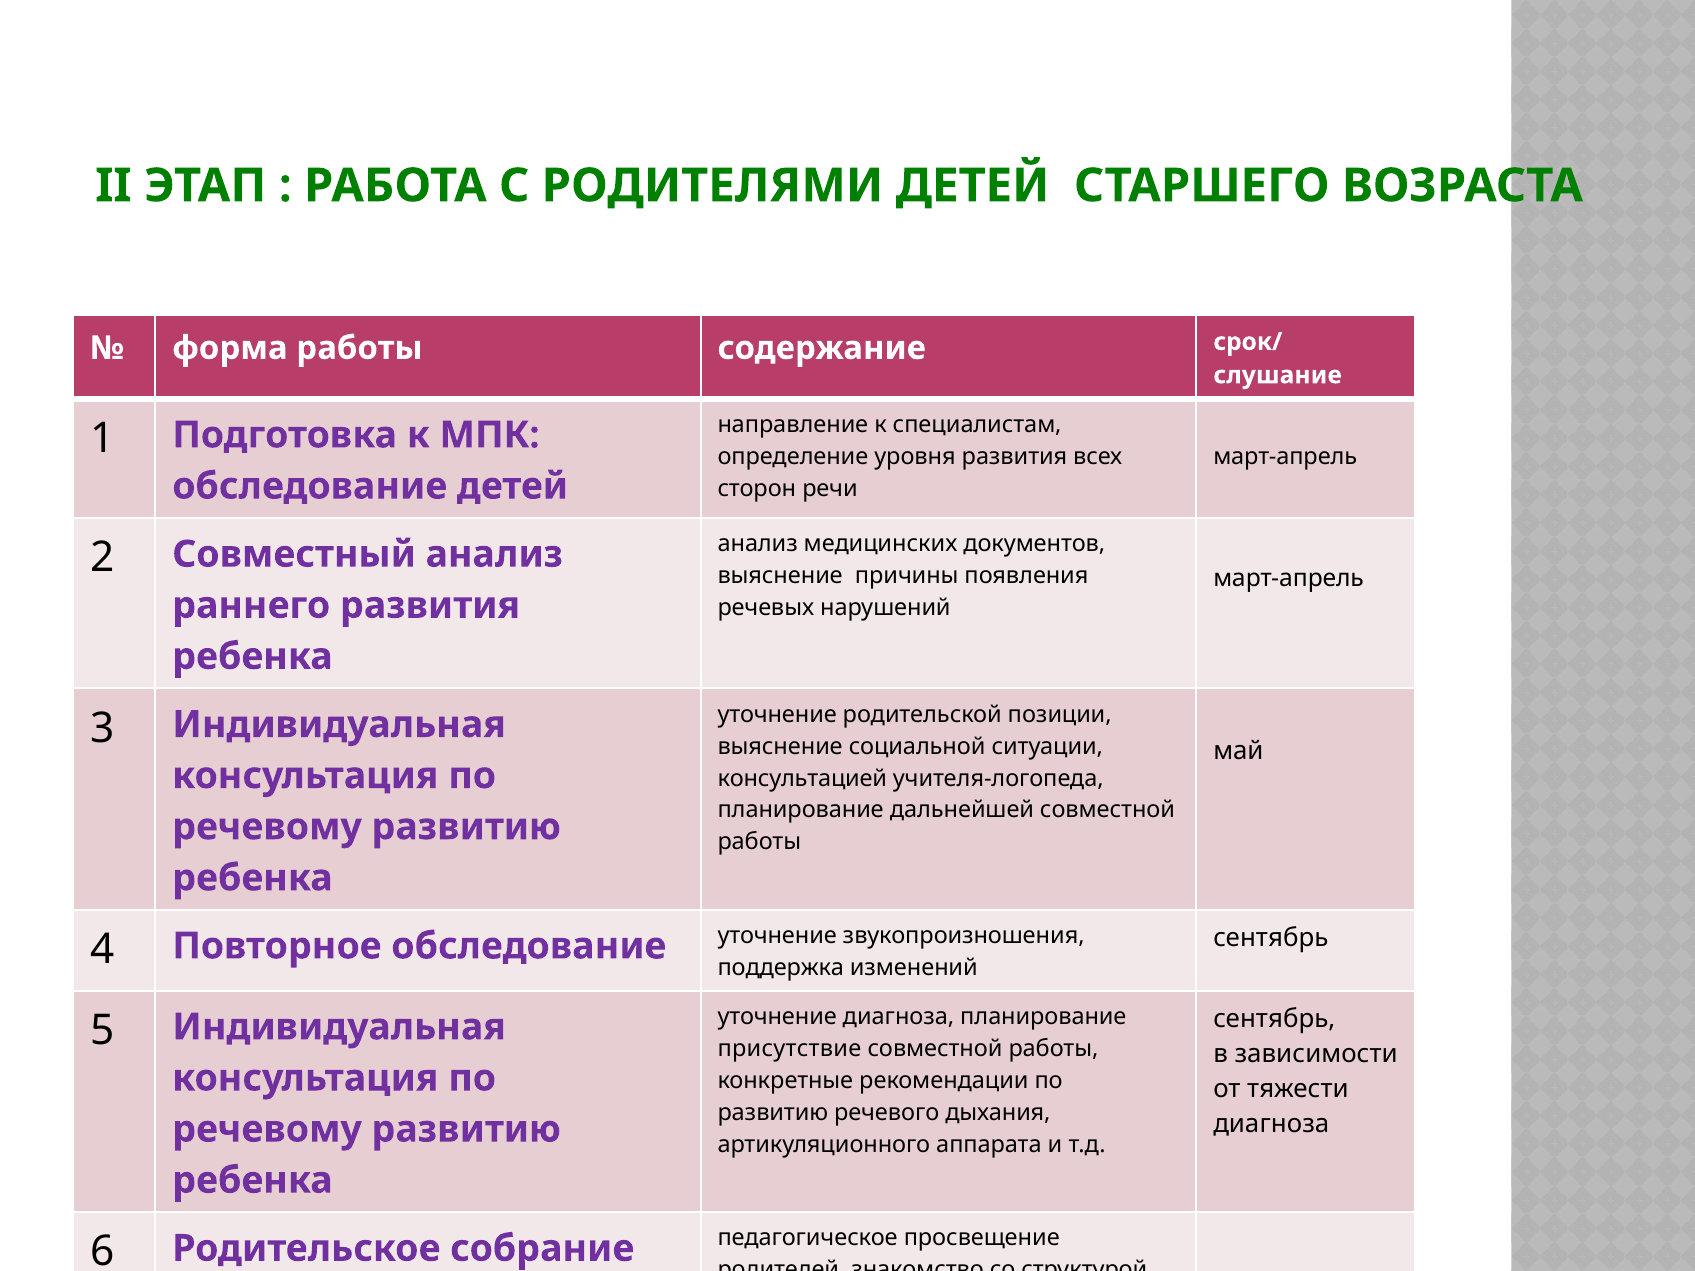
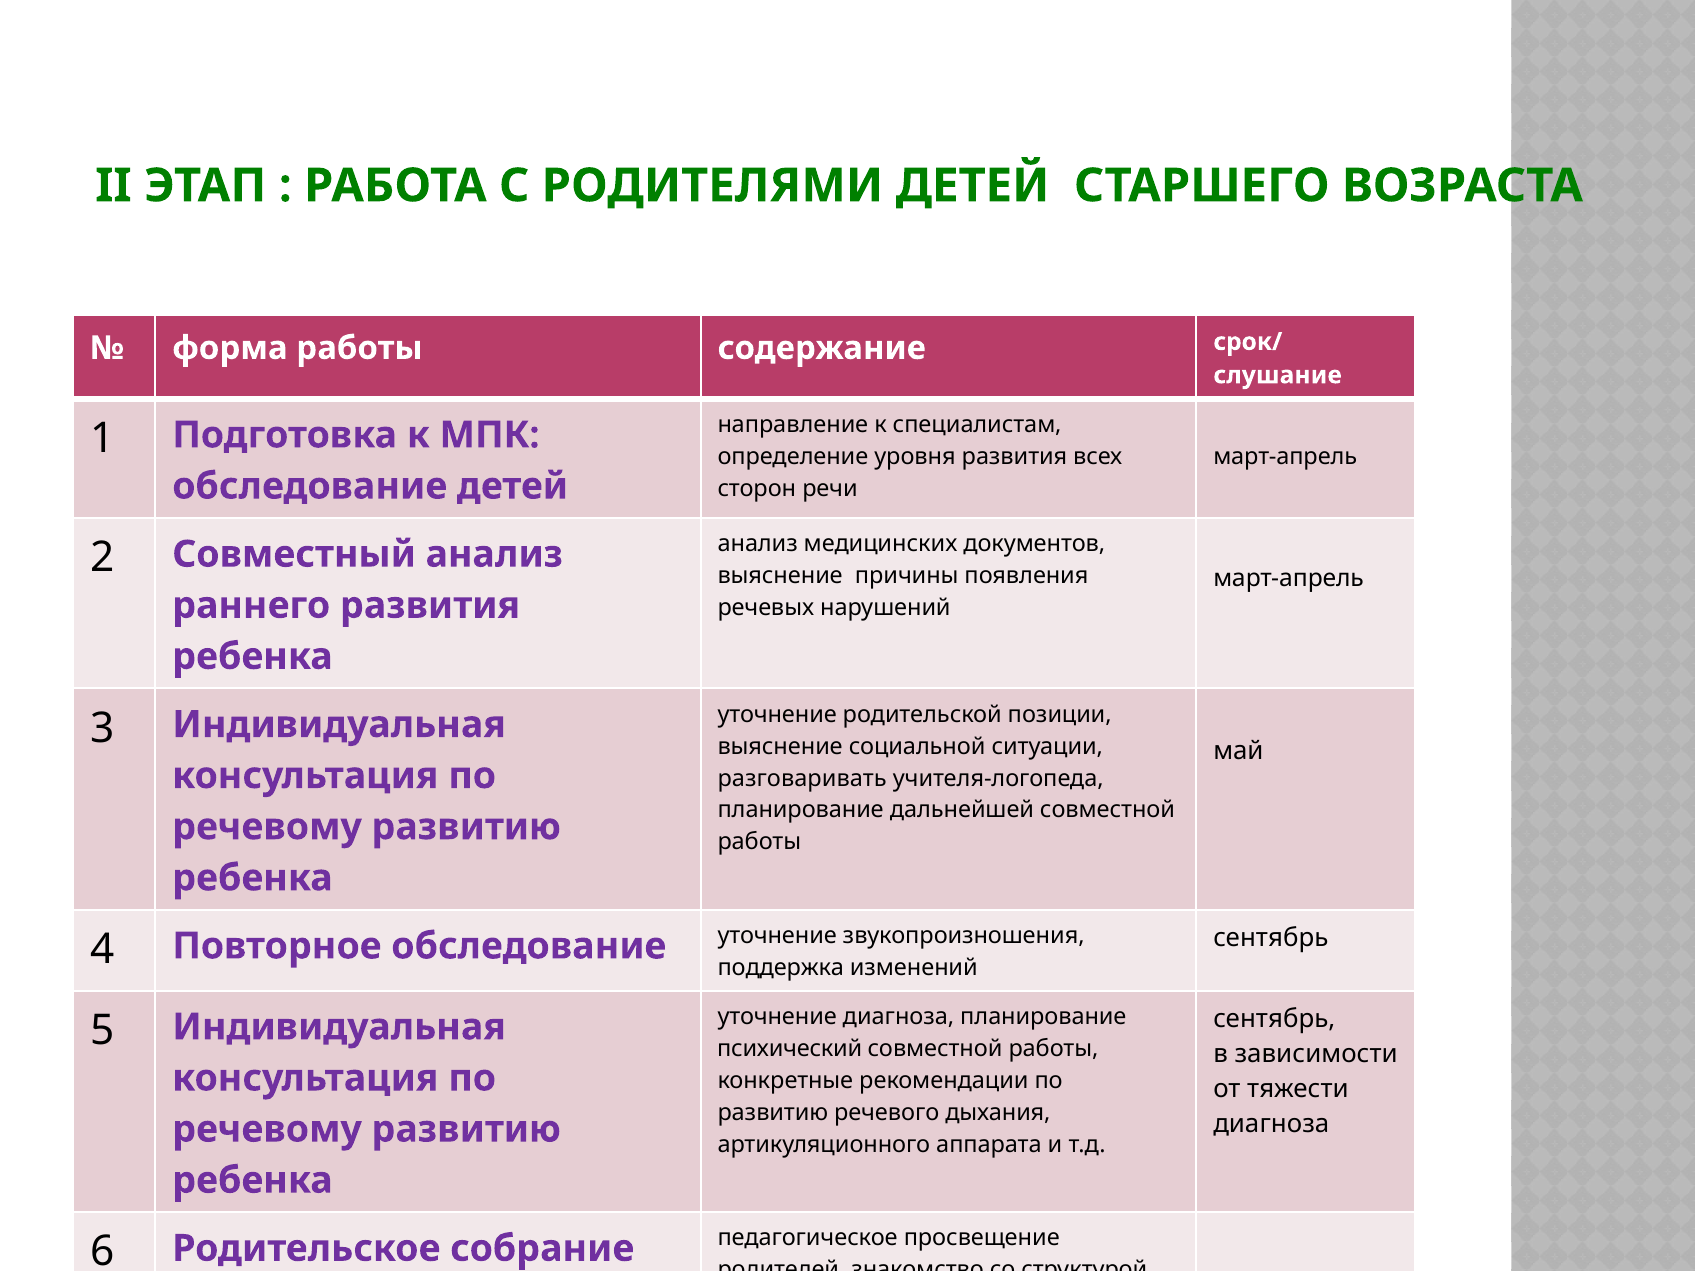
консультацией: консультацией -> разговаривать (802, 778)
присутствие: присутствие -> психический (790, 1049)
